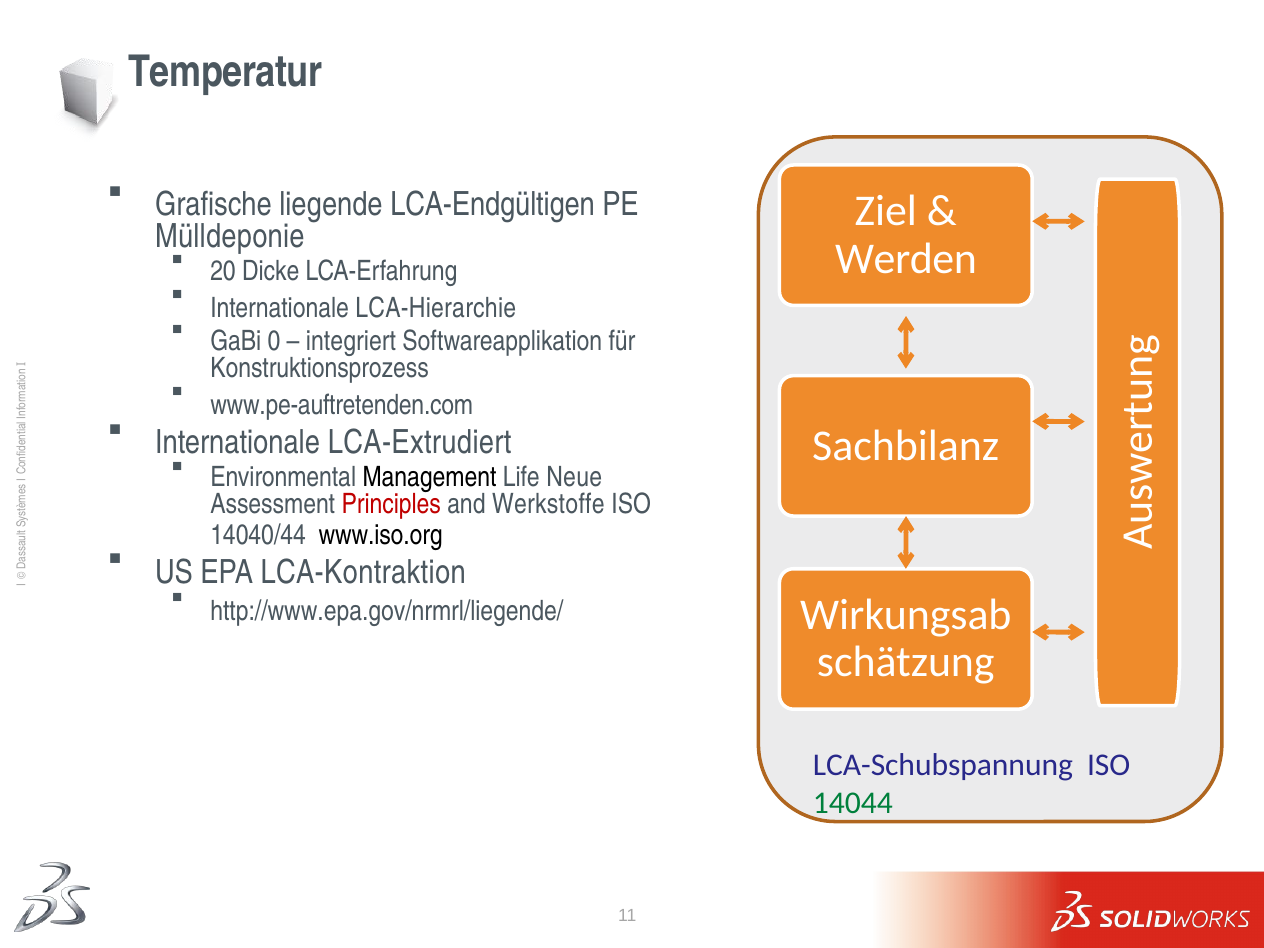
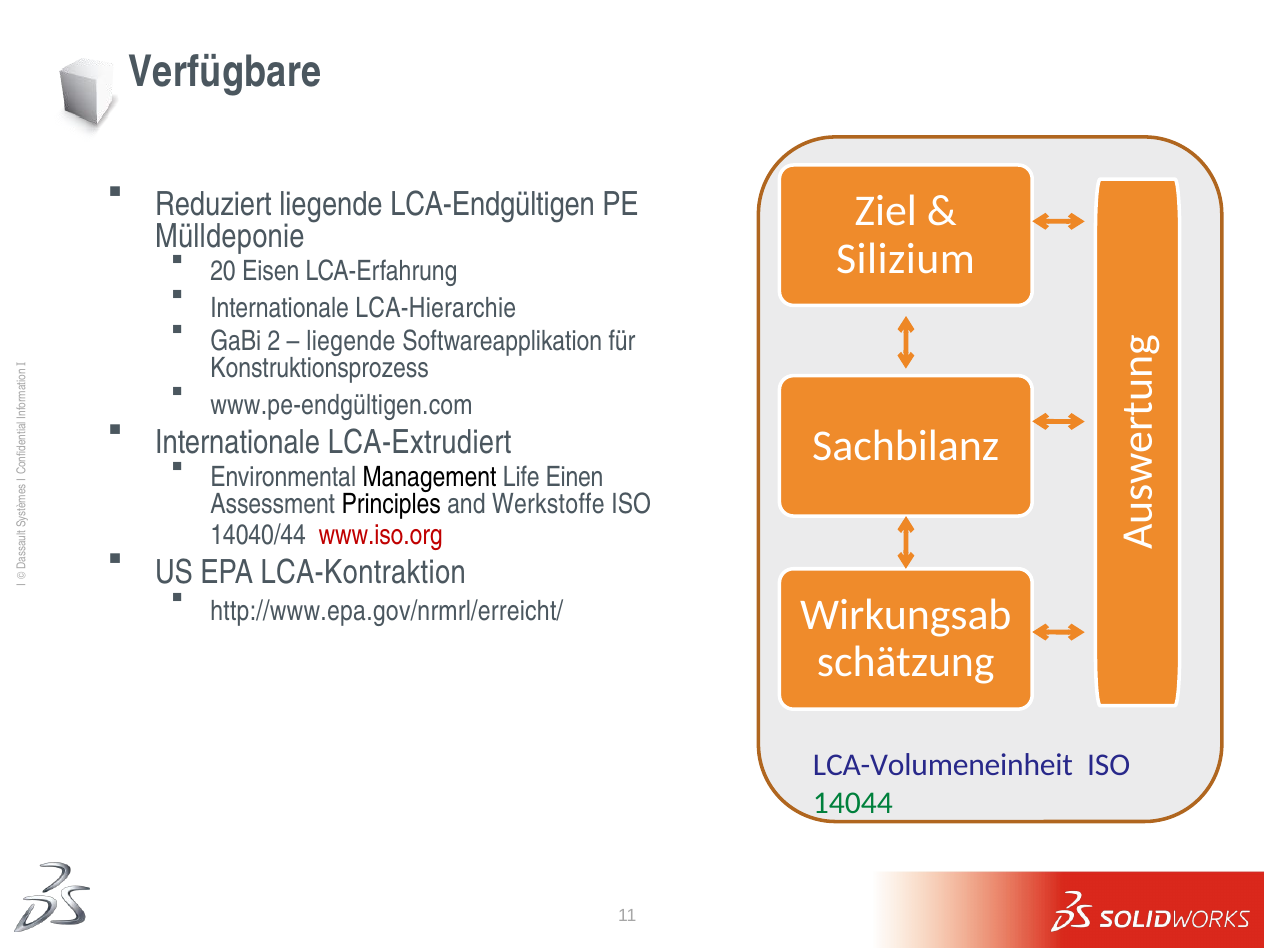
Temperatur: Temperatur -> Verfügbare (225, 72)
Grafische: Grafische -> Reduziert (213, 204)
Werden: Werden -> Silizium (906, 259)
Dicke: Dicke -> Eisen (271, 271)
0: 0 -> 2 (274, 341)
integriert: integriert -> liegende (351, 341)
www.pe-auftretenden.com: www.pe-auftretenden.com -> www.pe-endgültigen.com (341, 405)
Neue: Neue -> Einen (575, 478)
Principles colour: red -> black (391, 505)
www.iso.org colour: black -> red (381, 535)
http://www.epa.gov/nrmrl/liegende/: http://www.epa.gov/nrmrl/liegende/ -> http://www.epa.gov/nrmrl/erreicht/ (387, 611)
LCA-Schubspannung: LCA-Schubspannung -> LCA-Volumeneinheit (943, 765)
